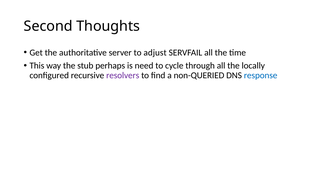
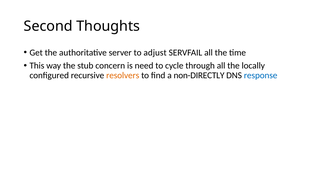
perhaps: perhaps -> concern (110, 66)
resolvers colour: purple -> orange (123, 75)
non-QUERIED: non-QUERIED -> non-DIRECTLY (199, 75)
